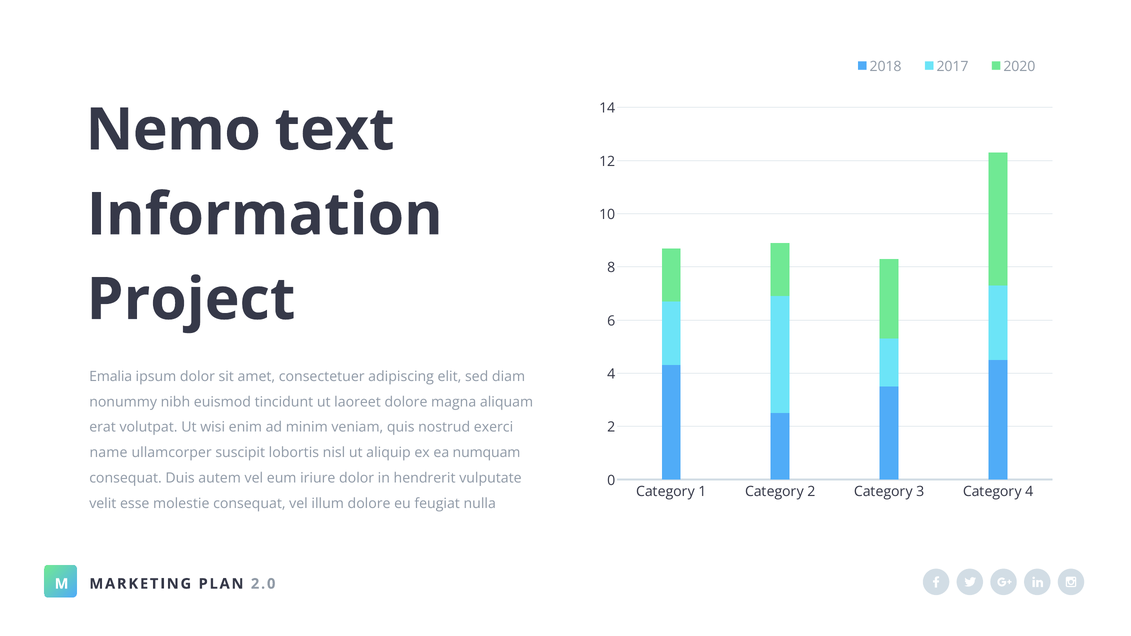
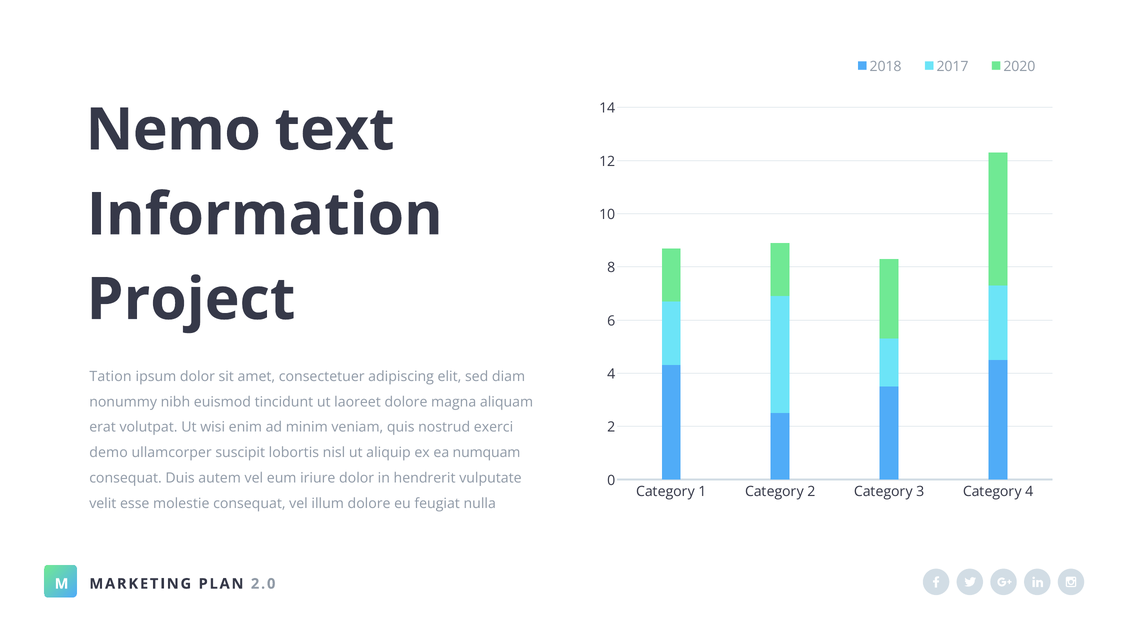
Emalia: Emalia -> Tation (111, 377)
name: name -> demo (109, 453)
